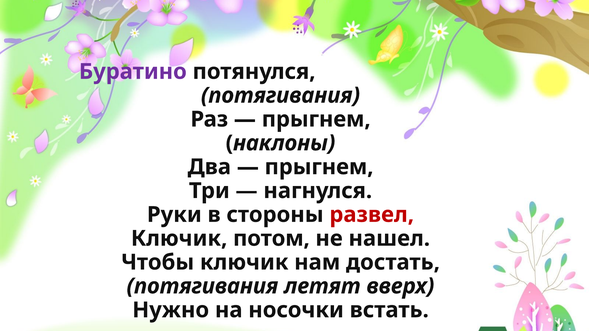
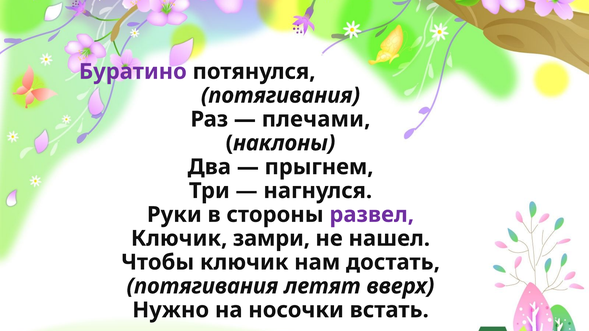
прыгнем: прыгнем -> плечами (316, 119)
развел colour: red -> purple (372, 215)
потом: потом -> замри (271, 239)
